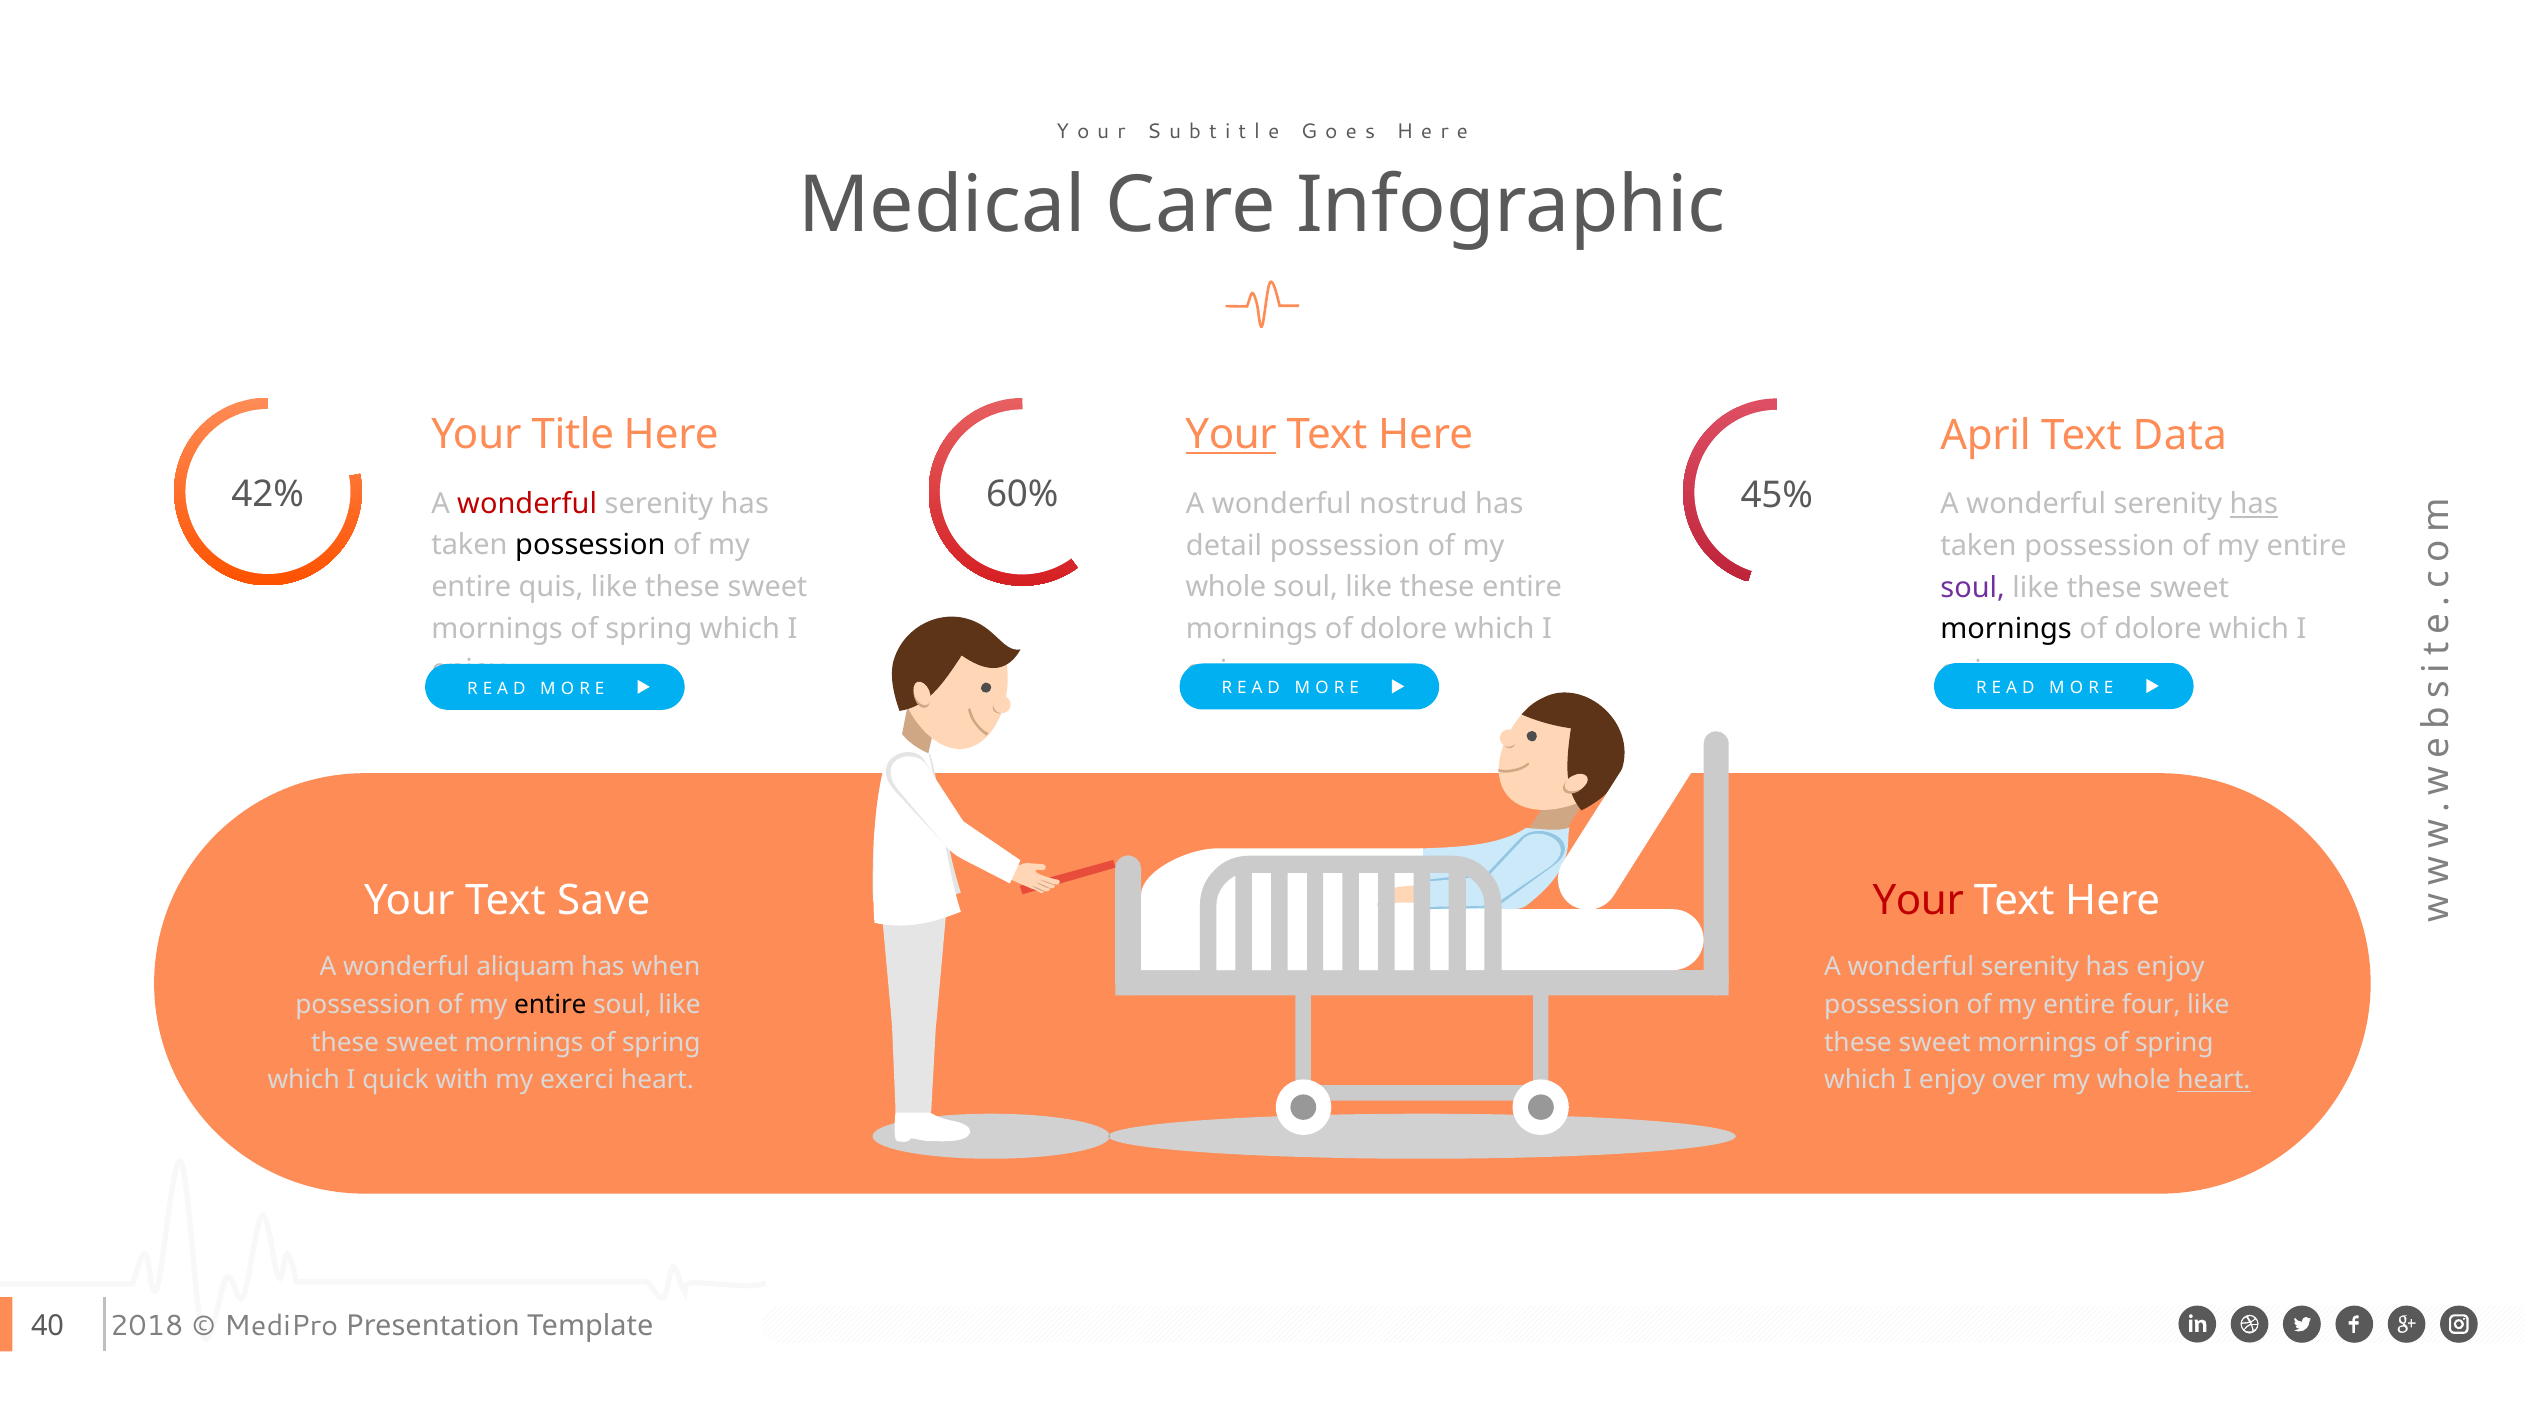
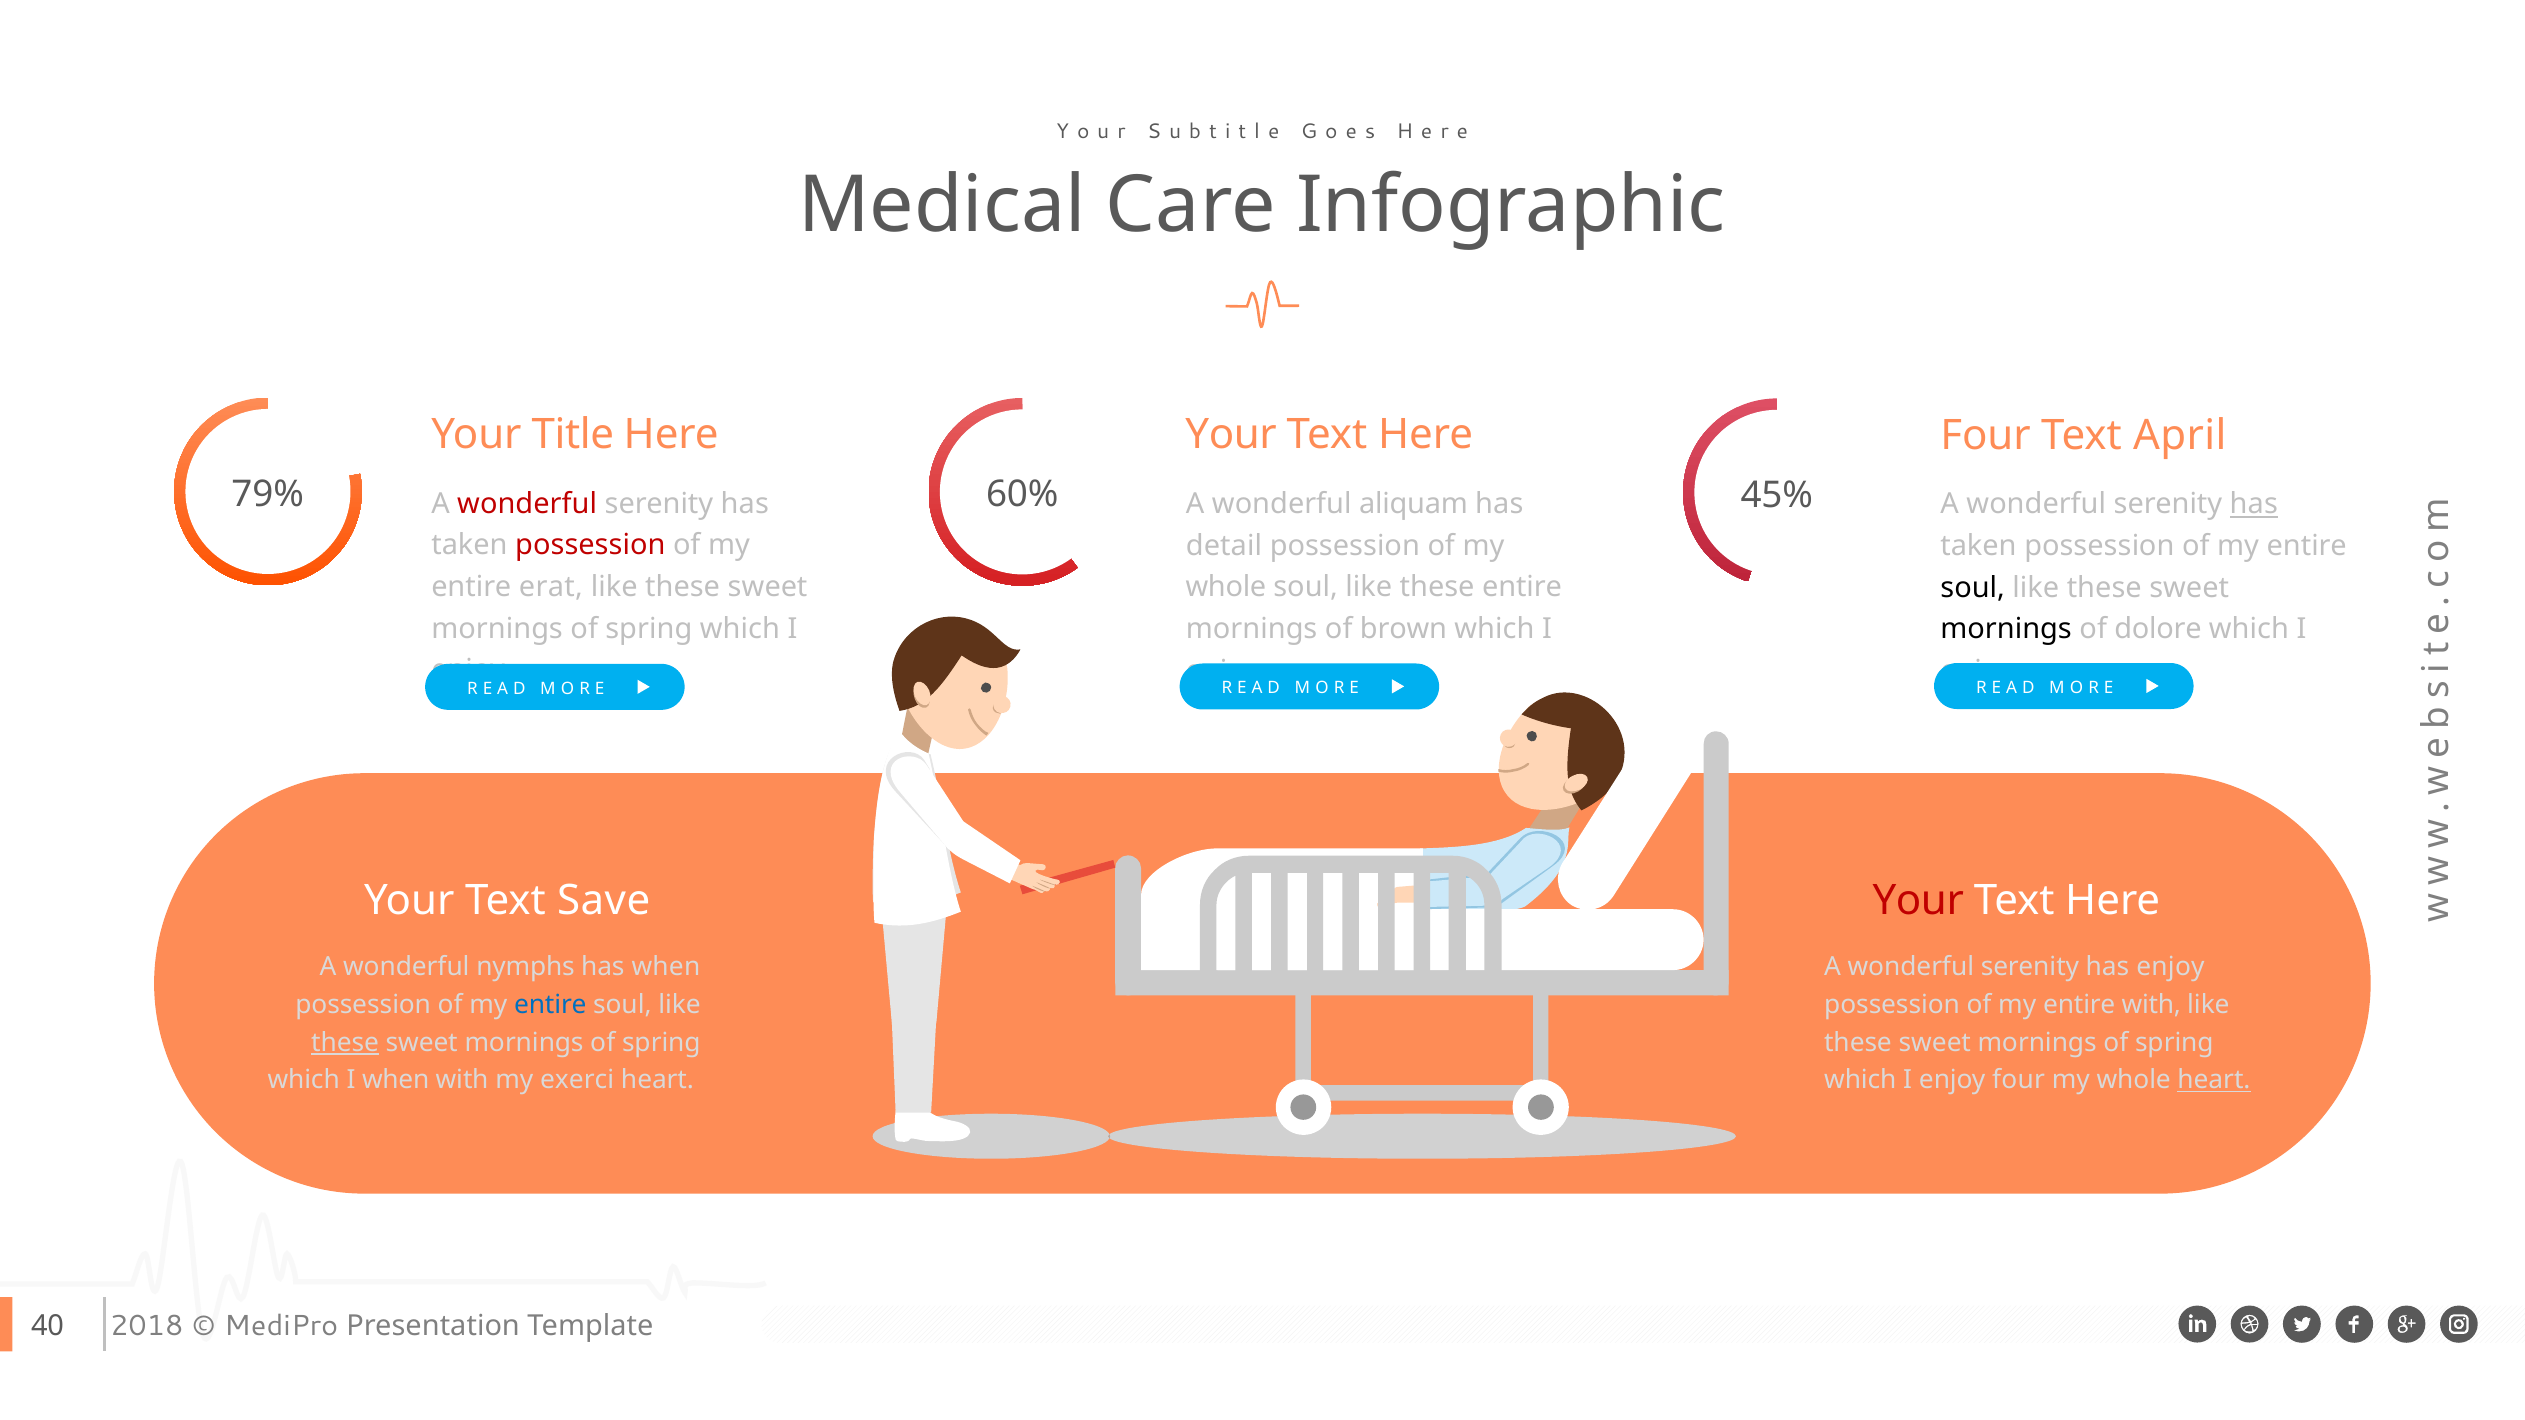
Your underline: present -> none (1231, 435)
April: April -> Four (1985, 435)
Data: Data -> April (2180, 435)
42%: 42% -> 79% (268, 494)
nostrud: nostrud -> aliquam (1414, 504)
possession colour: black -> red (590, 545)
quis: quis -> erat (551, 587)
soul colour: purple -> black (1973, 588)
dolore: dolore -> brown (1404, 629)
aliquam: aliquam -> nymphs (526, 967)
entire colour: black -> blue (550, 1005)
entire four: four -> with (2151, 1005)
these underline: none -> present (345, 1043)
I quick: quick -> when (396, 1081)
enjoy over: over -> four (2019, 1081)
